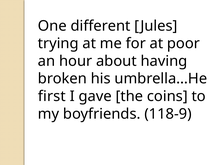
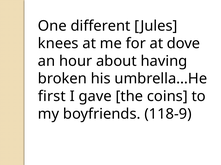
trying: trying -> knees (58, 44)
poor: poor -> dove (183, 44)
